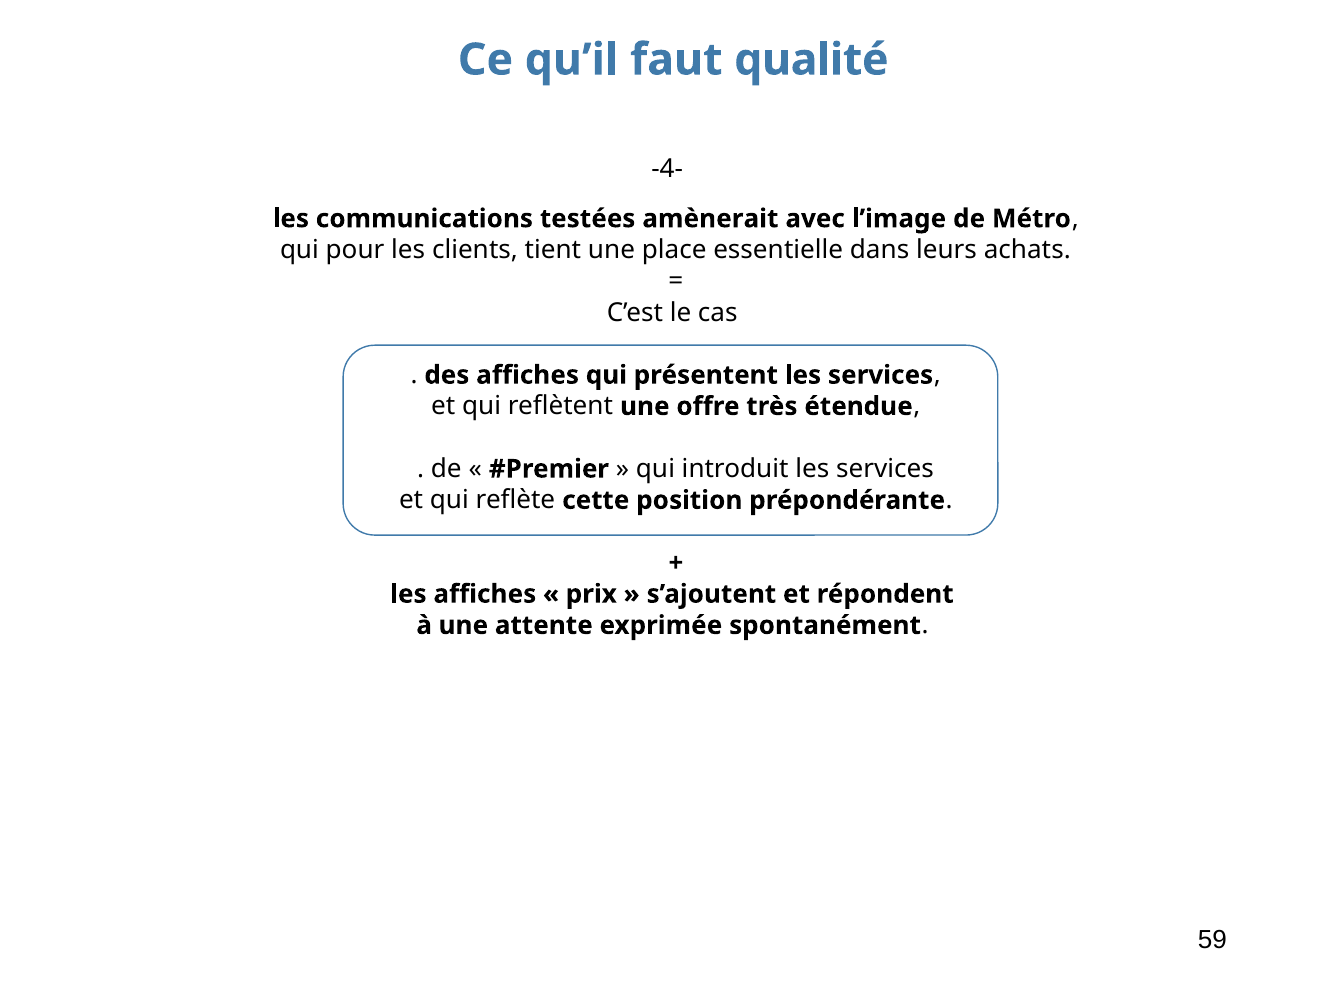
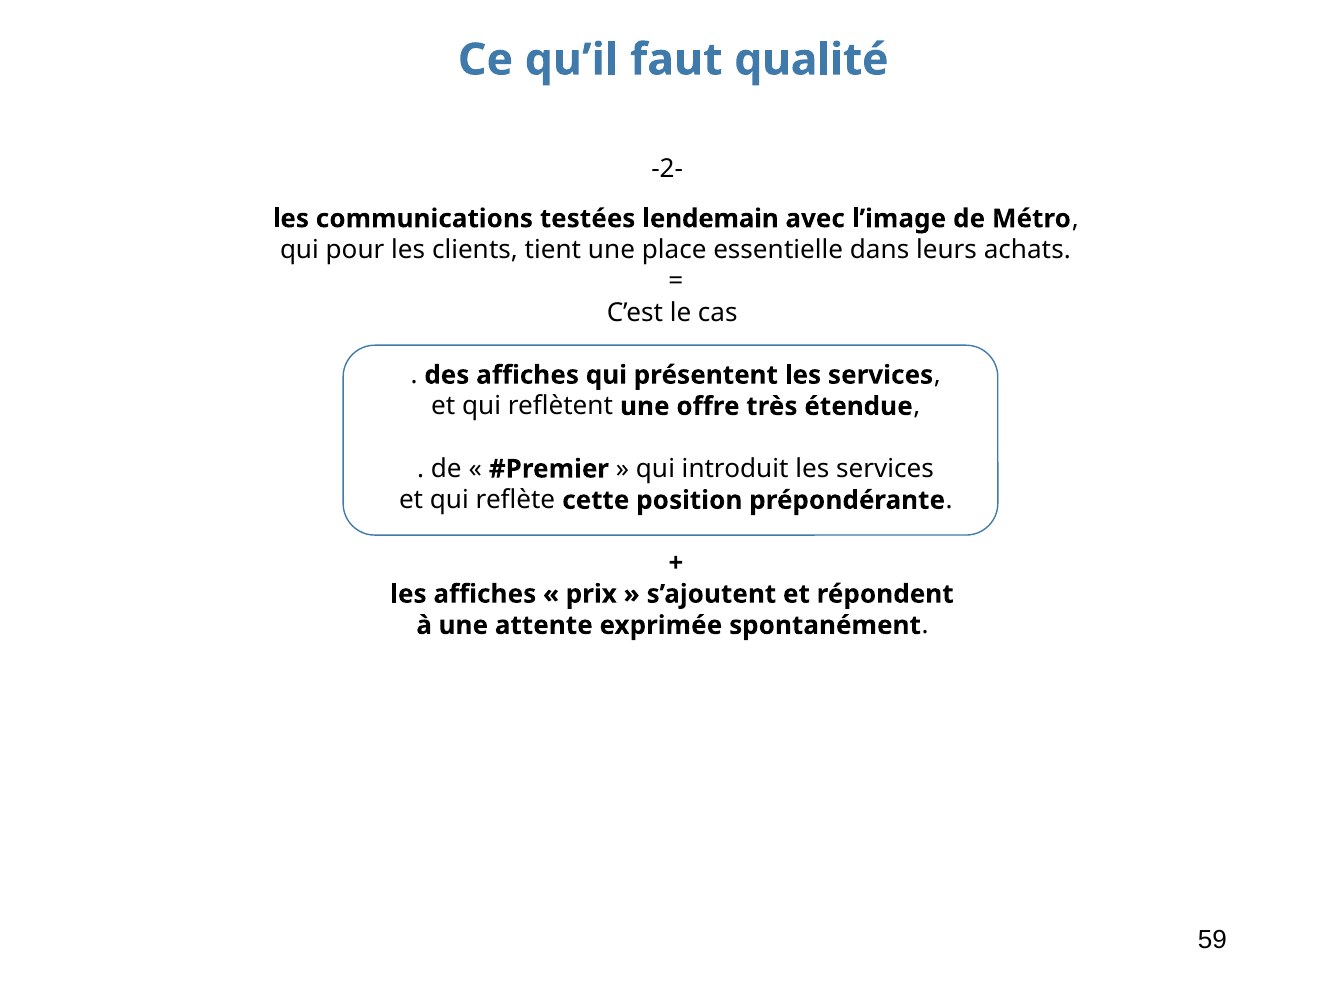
-4-: -4- -> -2- (667, 169)
amènerait: amènerait -> lendemain (710, 219)
